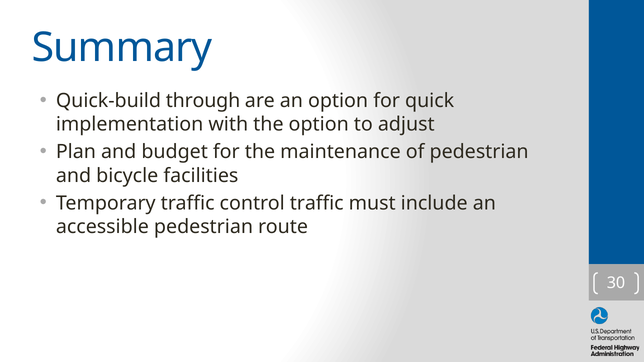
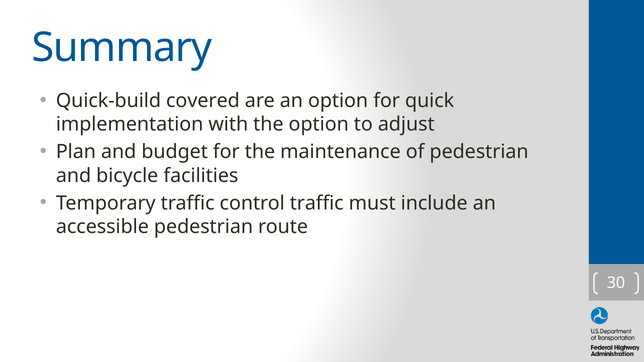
through: through -> covered (203, 101)
